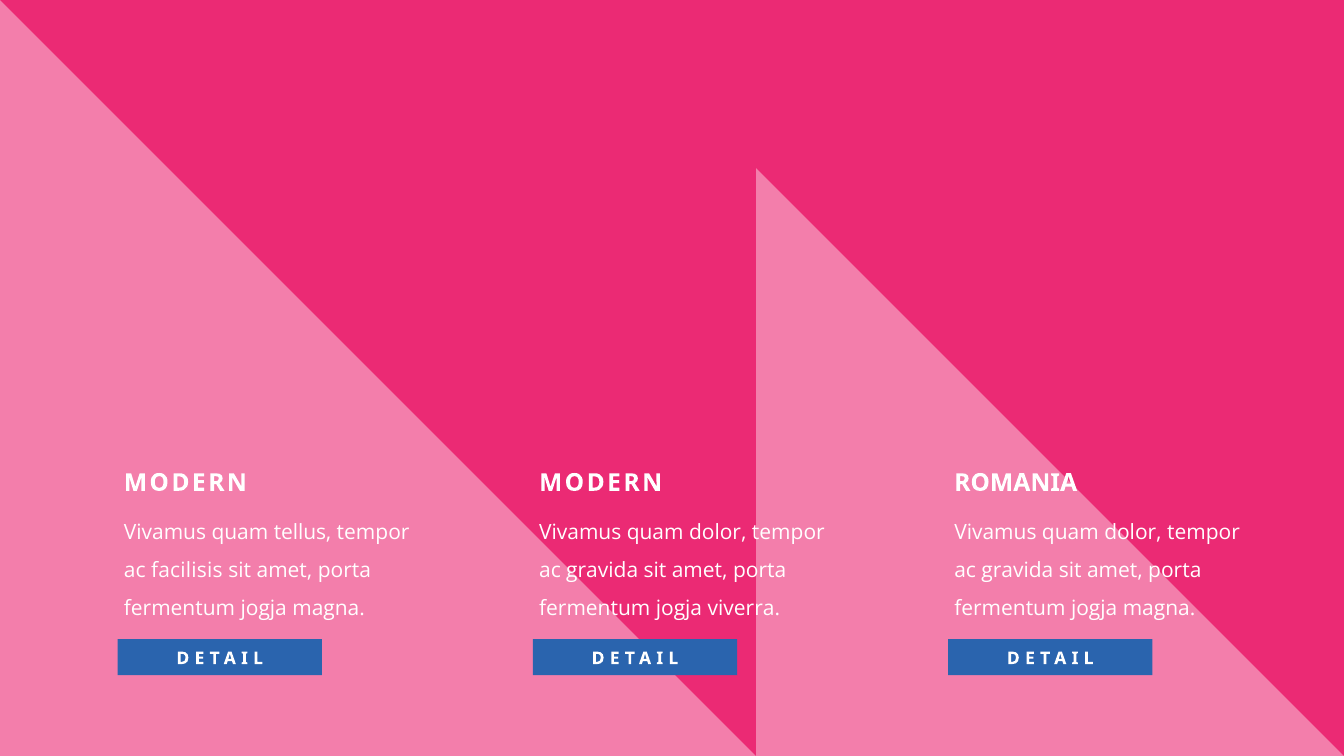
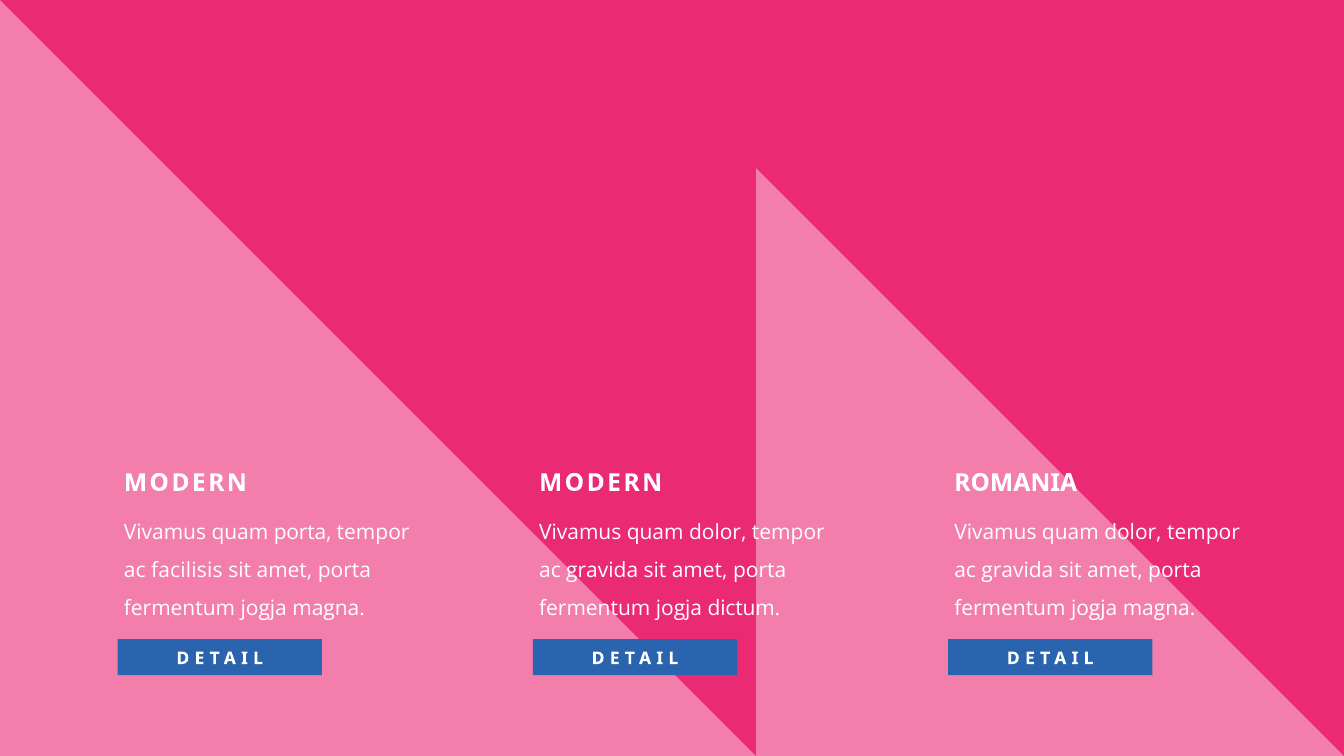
quam tellus: tellus -> porta (303, 533)
viverra: viverra -> dictum (744, 608)
